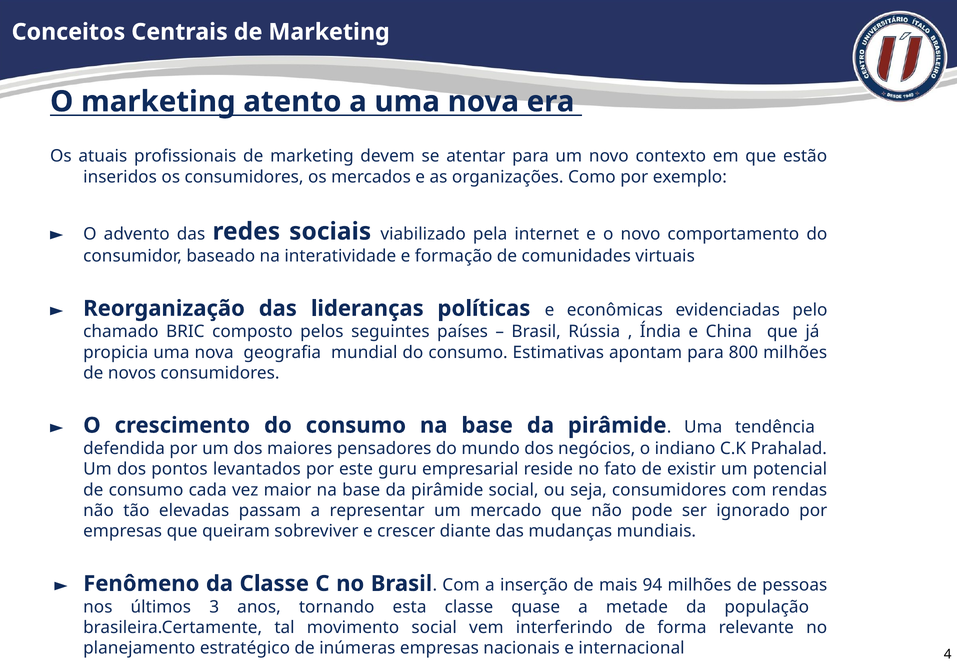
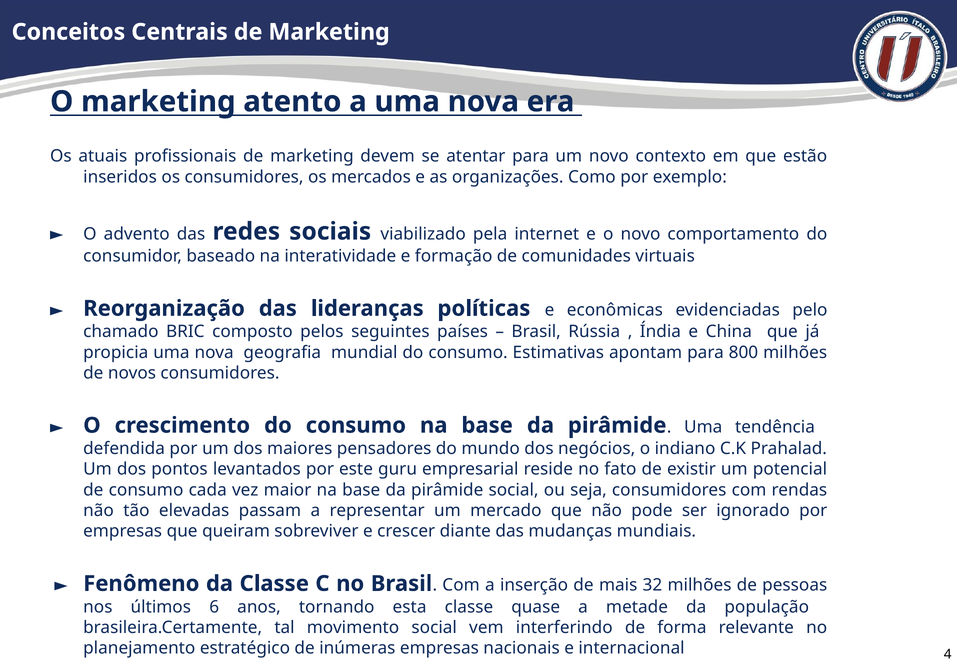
94: 94 -> 32 (652, 585)
3: 3 -> 6 (214, 606)
